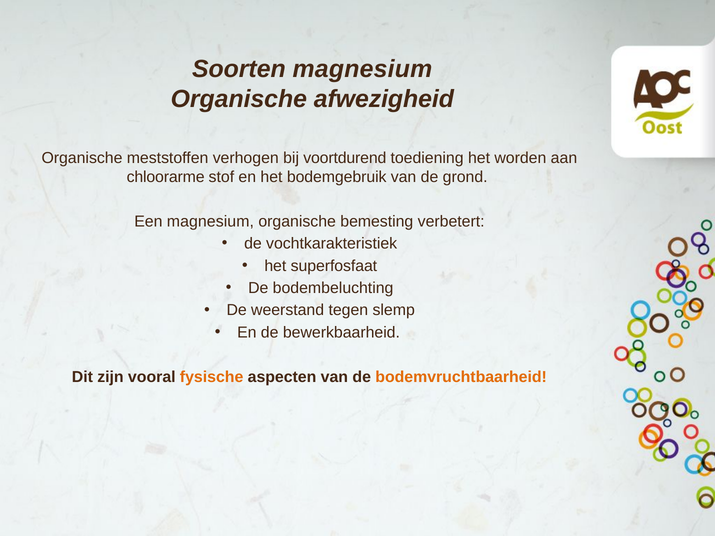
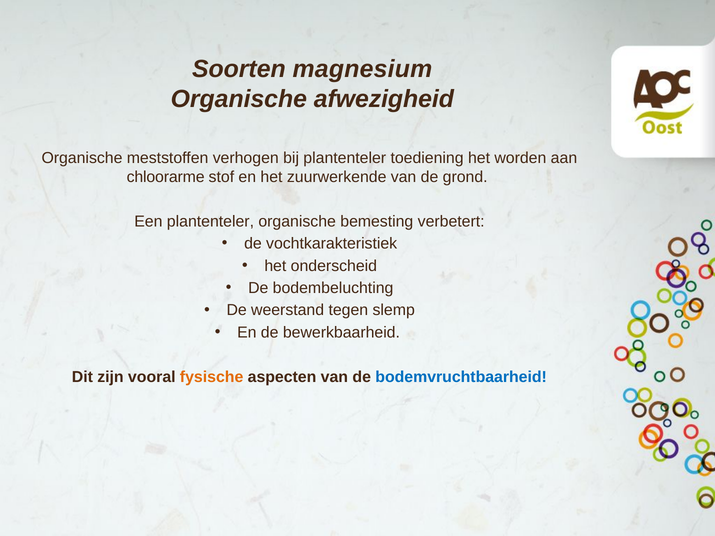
bij voortdurend: voortdurend -> plantenteler (345, 158)
bodemgebruik: bodemgebruik -> zuurwerkende (337, 177)
Een magnesium: magnesium -> plantenteler (210, 222)
superfosfaat: superfosfaat -> onderscheid (334, 266)
bodemvruchtbaarheid colour: orange -> blue (461, 377)
